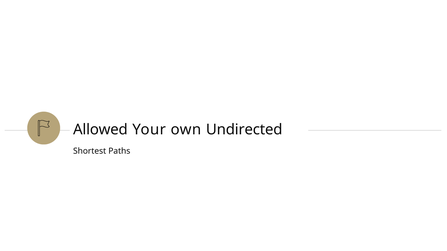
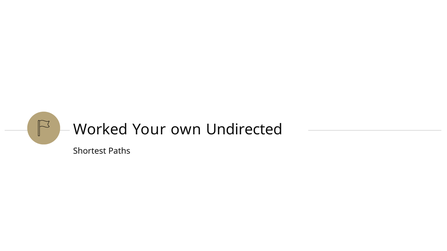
Allowed: Allowed -> Worked (100, 130)
